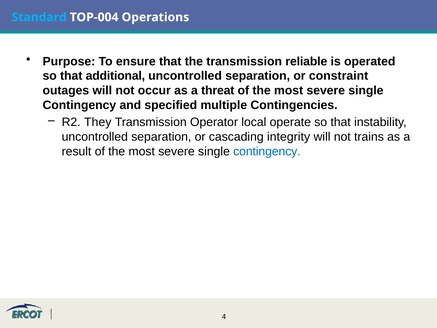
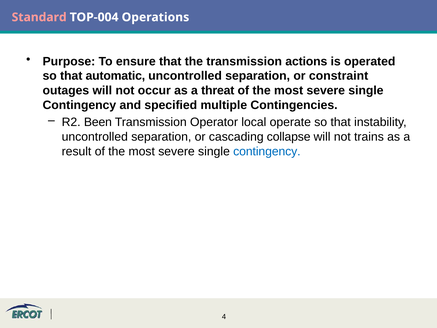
Standard colour: light blue -> pink (39, 17)
reliable: reliable -> actions (306, 61)
additional: additional -> automatic (115, 76)
They: They -> Been (98, 122)
integrity: integrity -> collapse (289, 137)
